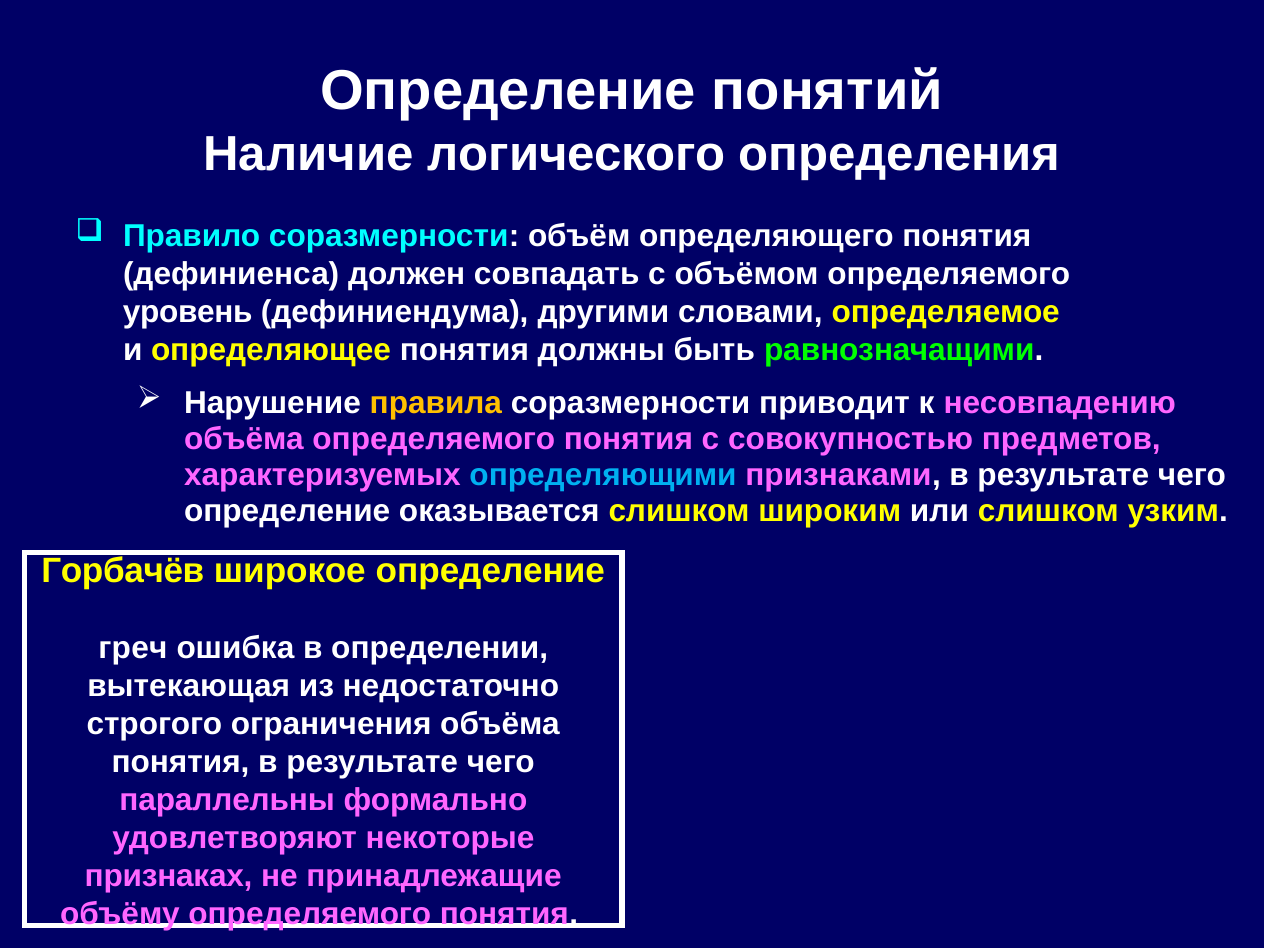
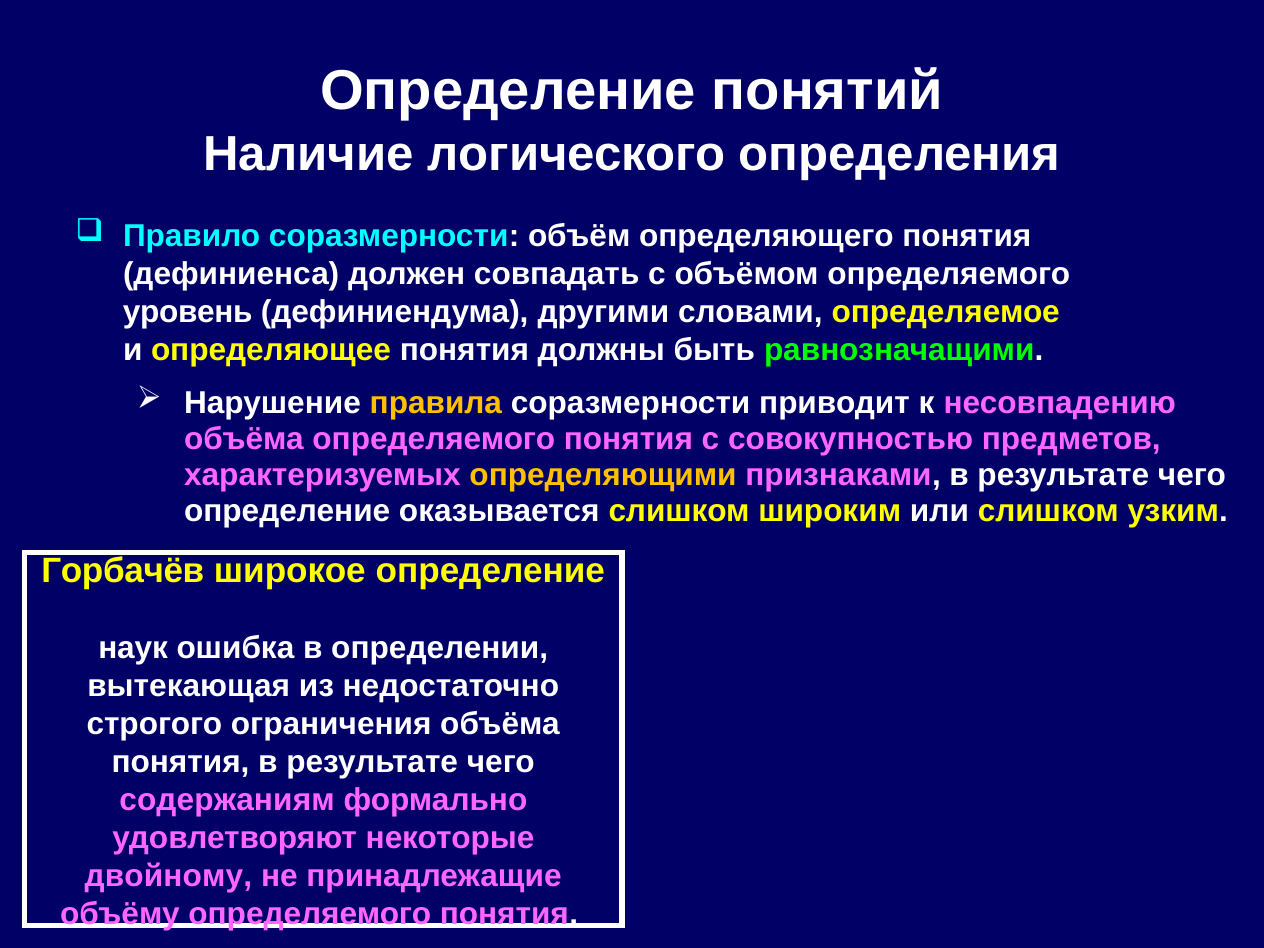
определяющими colour: light blue -> yellow (603, 475)
греч: греч -> наук (133, 648)
параллельны: параллельны -> содержаниям (227, 800)
признаках: признаках -> двойному (168, 876)
